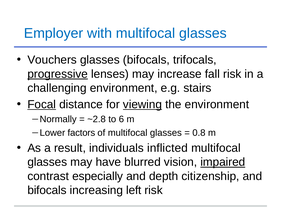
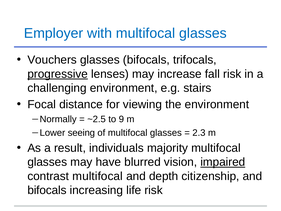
Focal underline: present -> none (42, 104)
viewing underline: present -> none (142, 104)
~2.8: ~2.8 -> ~2.5 (97, 119)
6: 6 -> 9 (121, 119)
factors: factors -> seeing (81, 133)
0.8: 0.8 -> 2.3 (199, 133)
inflicted: inflicted -> majority (168, 148)
contrast especially: especially -> multifocal (98, 176)
left: left -> life (134, 190)
